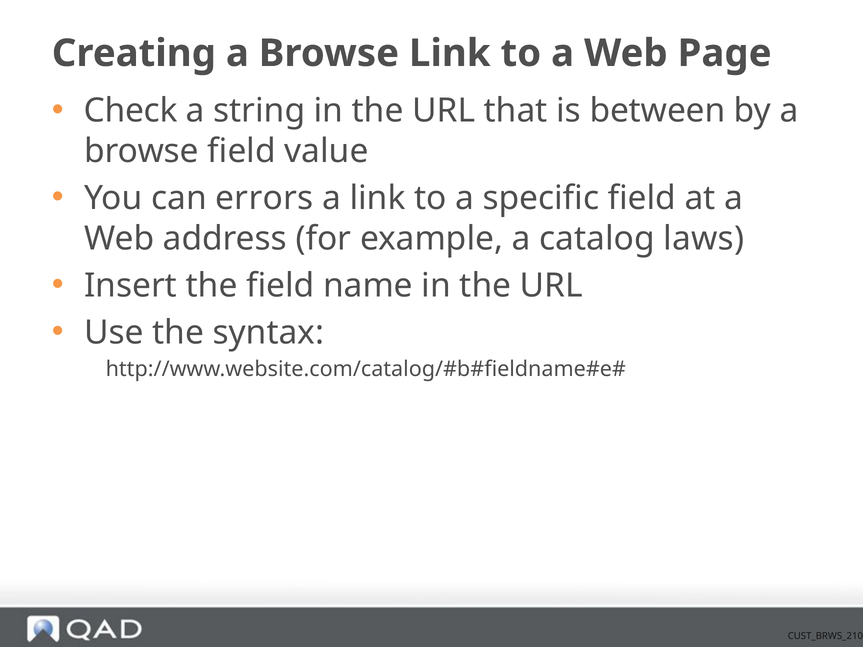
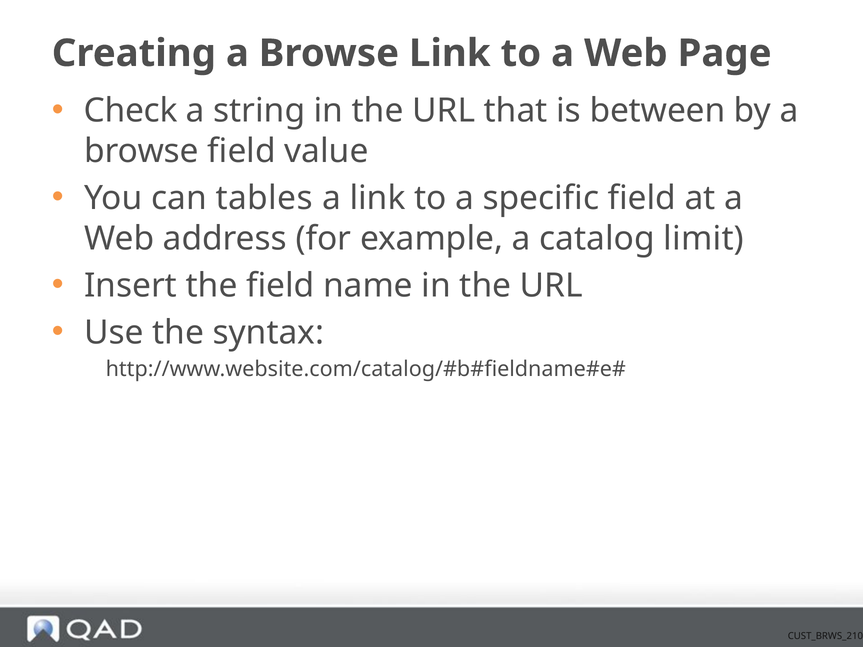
errors: errors -> tables (264, 198)
laws: laws -> limit (704, 239)
